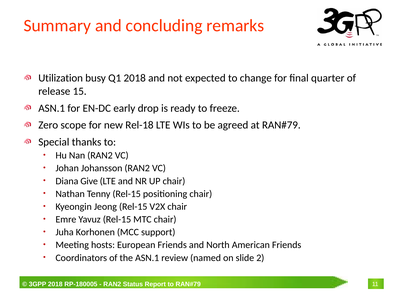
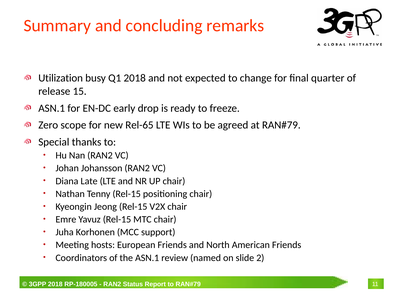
Rel-18: Rel-18 -> Rel-65 (139, 125)
Give: Give -> Late (89, 181)
